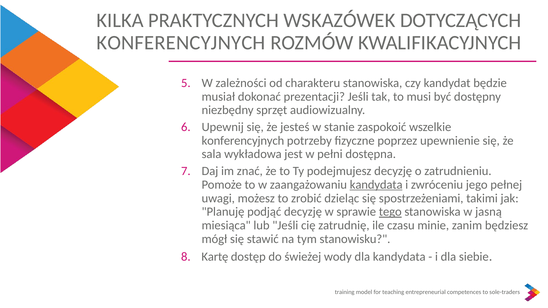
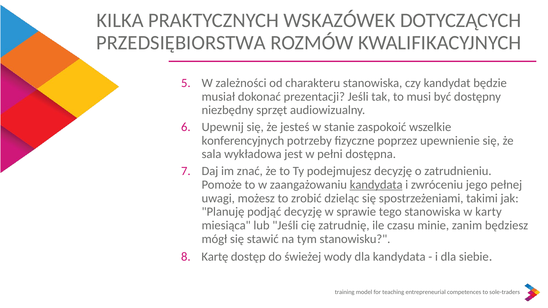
KONFERENCYJNYCH: KONFERENCYJNYCH -> PRZEDSIĘBIORSTWA (181, 43)
tego underline: present -> none (390, 212)
jasną: jasną -> karty (488, 212)
